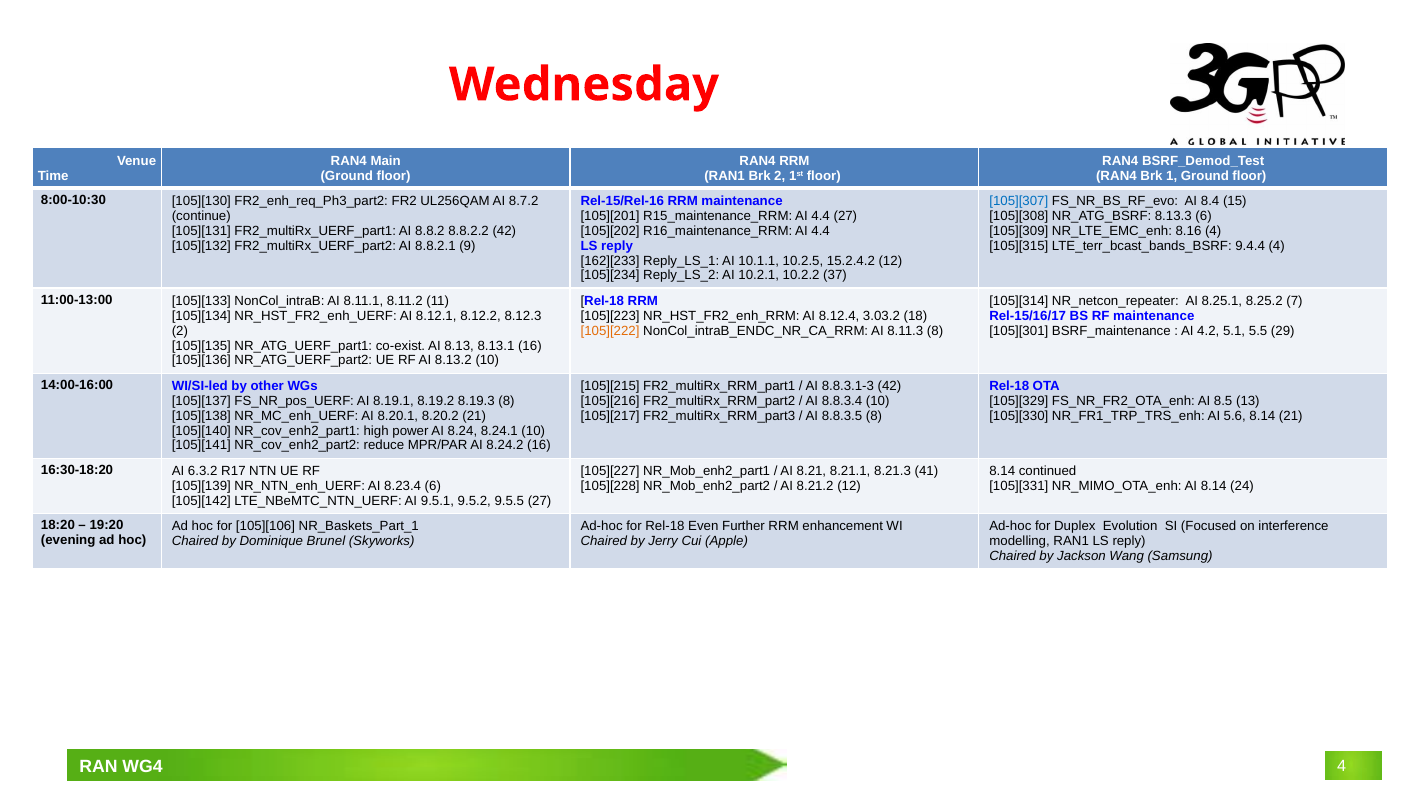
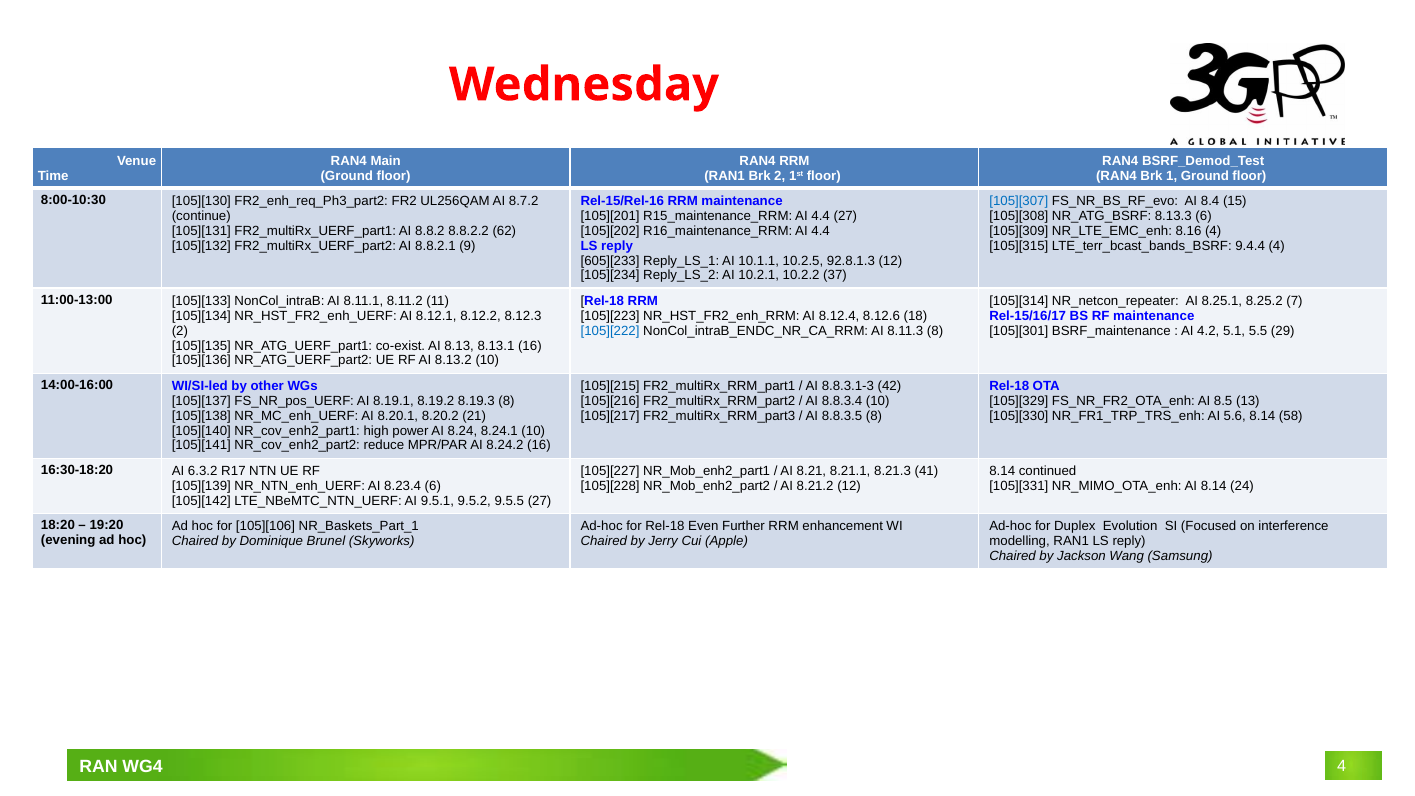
8.8.2.2 42: 42 -> 62 (504, 231)
162][233: 162][233 -> 605][233 (610, 261)
15.2.4.2: 15.2.4.2 -> 92.8.1.3 (851, 261)
3.03.2: 3.03.2 -> 8.12.6 (881, 316)
105][222 colour: orange -> blue (610, 331)
8.14 21: 21 -> 58 (1291, 416)
